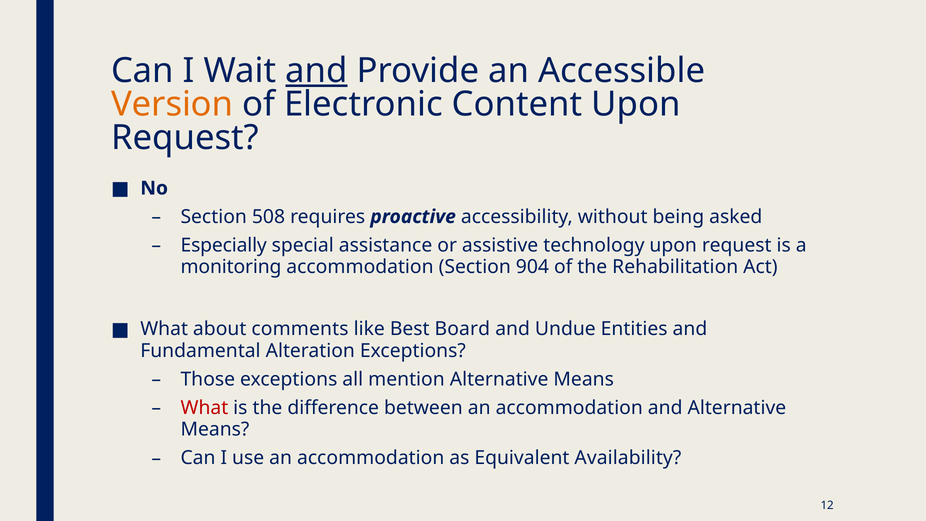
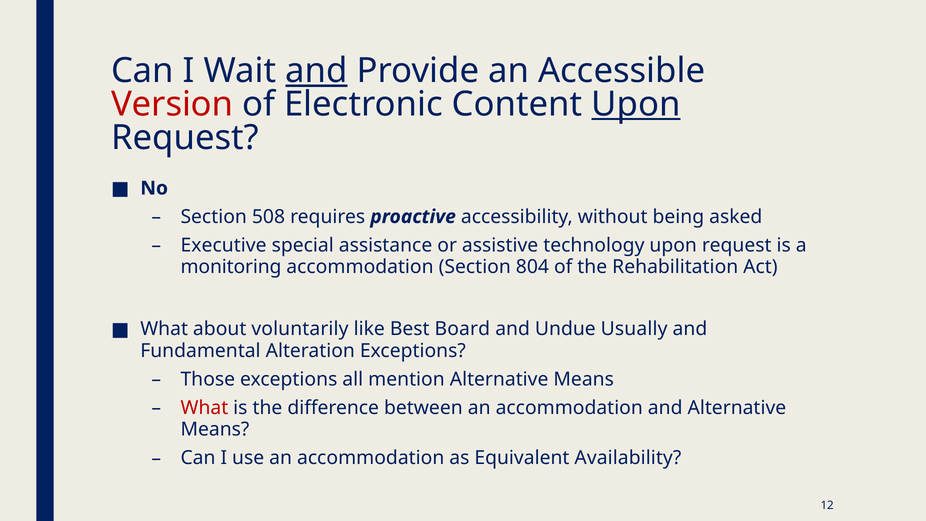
Version colour: orange -> red (172, 104)
Upon underline: none -> present (636, 104)
Especially: Especially -> Executive (224, 245)
904: 904 -> 804 (532, 267)
comments: comments -> voluntarily (300, 329)
Entities: Entities -> Usually (634, 329)
